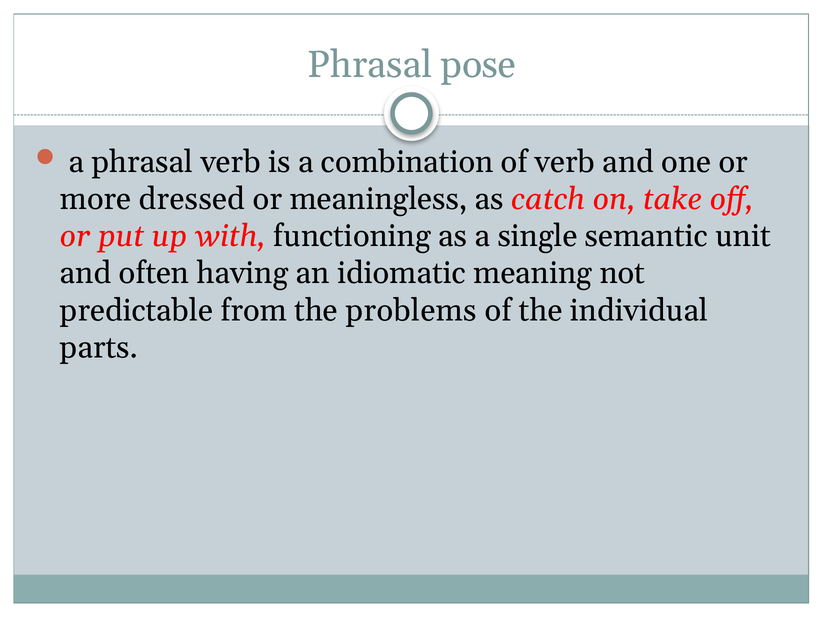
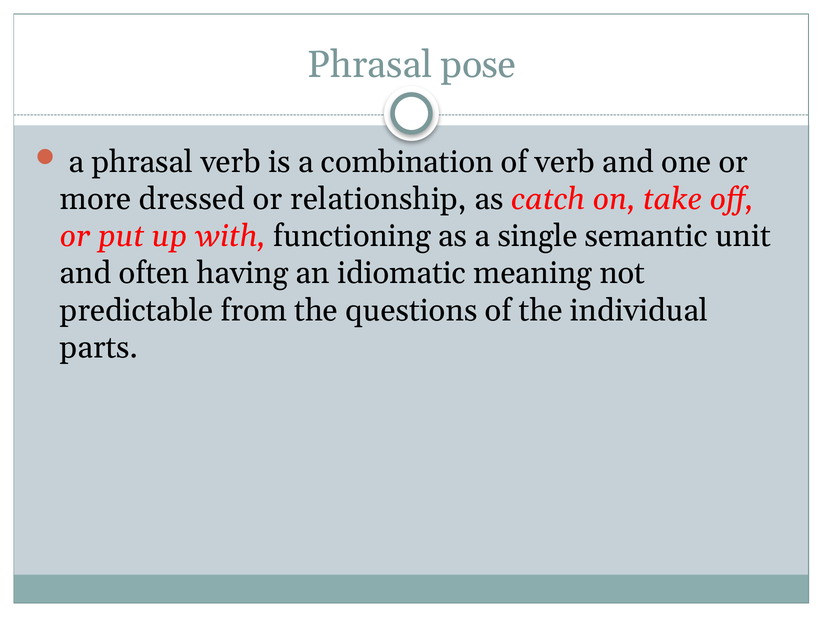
meaningless: meaningless -> relationship (378, 199)
problems: problems -> questions (411, 310)
